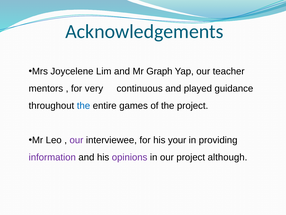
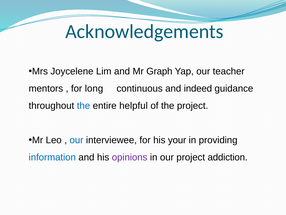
very: very -> long (94, 88)
played: played -> indeed (198, 88)
games: games -> helpful (134, 106)
our colour: purple -> blue (76, 140)
information colour: purple -> blue (52, 157)
although: although -> addiction (228, 157)
